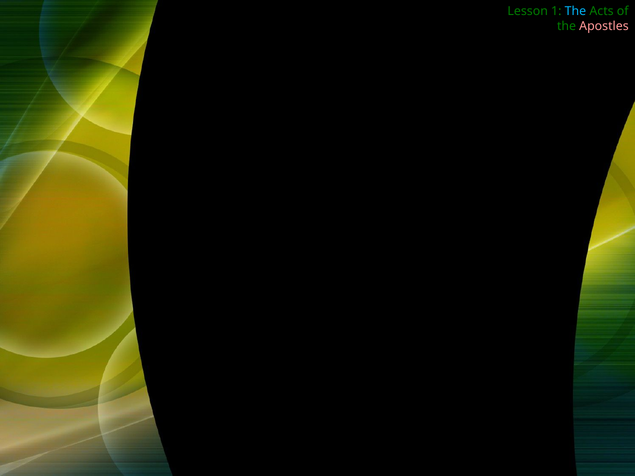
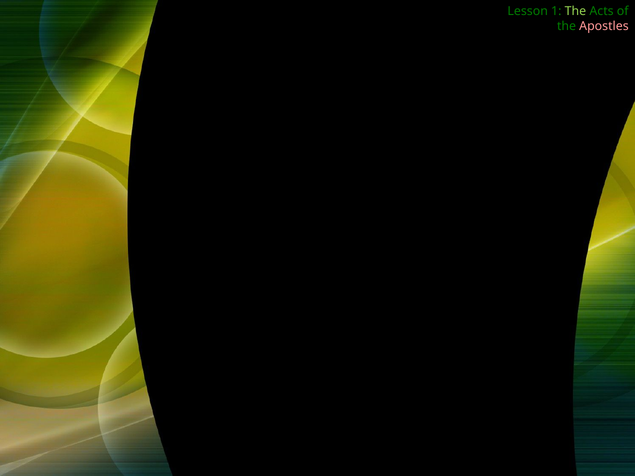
The colour: light blue -> light green (575, 11)
